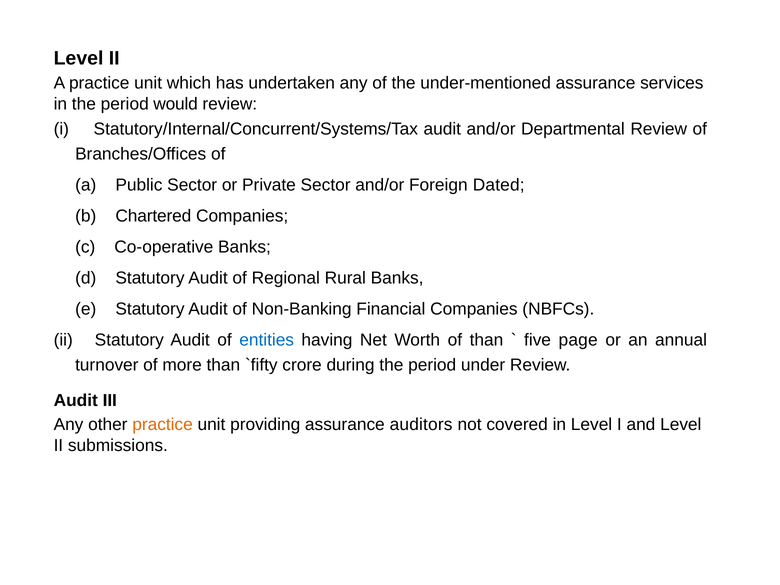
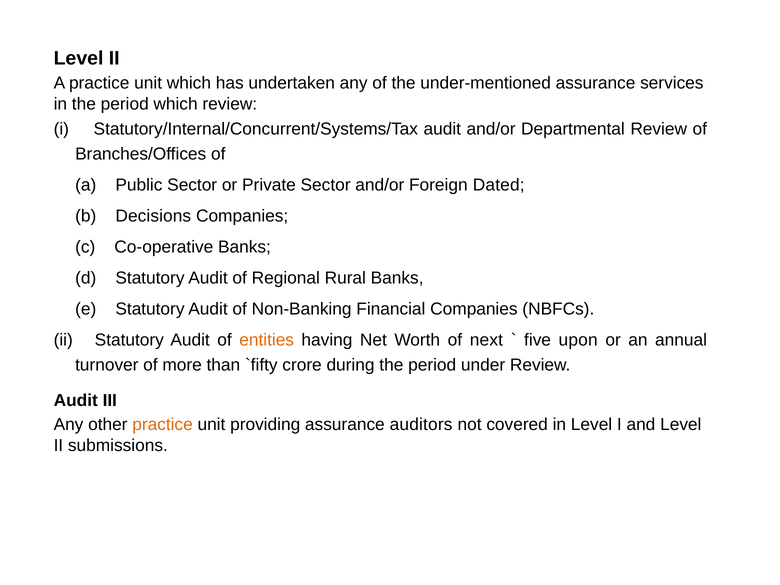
period would: would -> which (176, 104)
Chartered: Chartered -> Decisions (153, 216)
entities colour: blue -> orange (267, 340)
of than: than -> next (486, 340)
page: page -> upon (578, 340)
